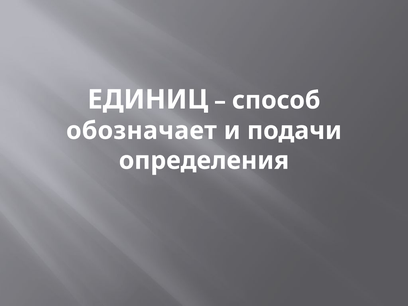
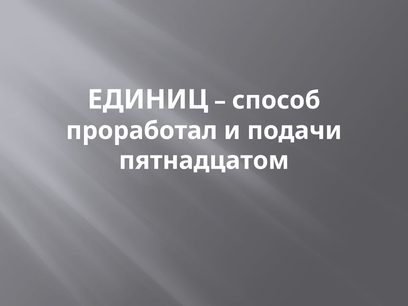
обозначает: обозначает -> проработал (142, 131)
определения: определения -> пятнадцатом (204, 161)
